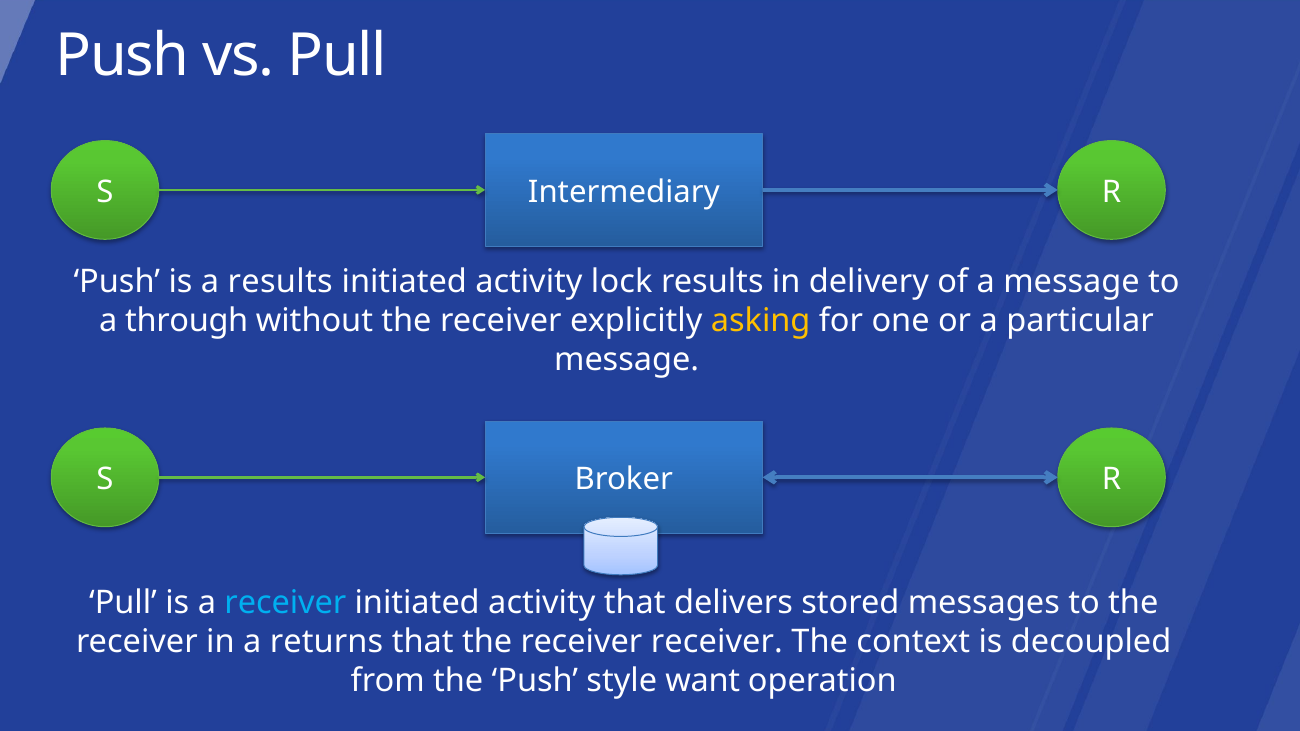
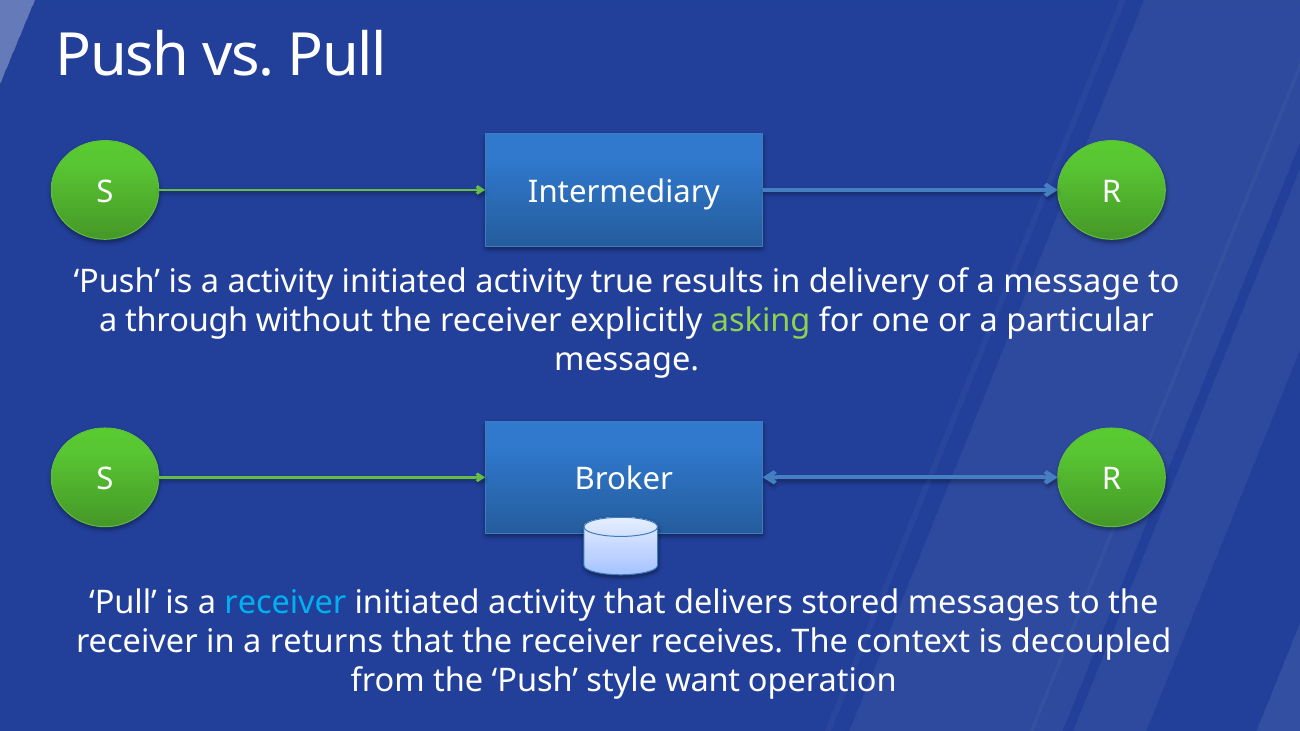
a results: results -> activity (280, 282)
lock: lock -> true (622, 282)
asking colour: yellow -> light green (761, 321)
receiver receiver: receiver -> receives (717, 642)
